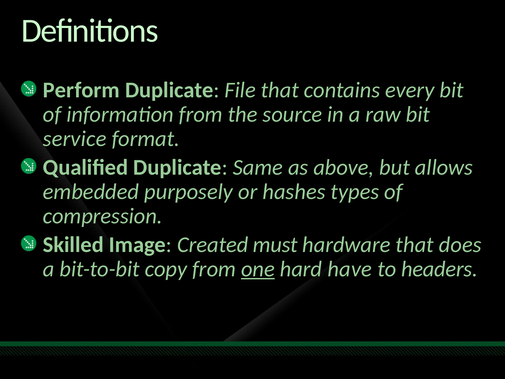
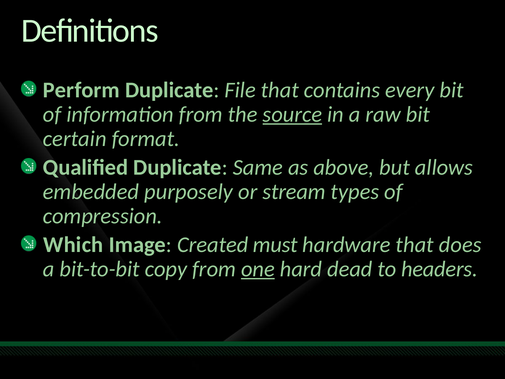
source underline: none -> present (292, 114)
service: service -> certain (75, 139)
hashes: hashes -> stream (294, 192)
Skilled: Skilled -> Which (73, 245)
have: have -> dead (350, 269)
